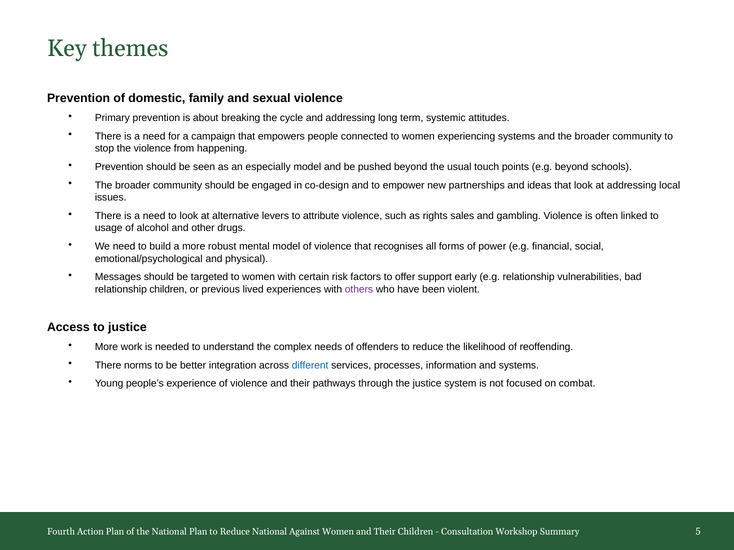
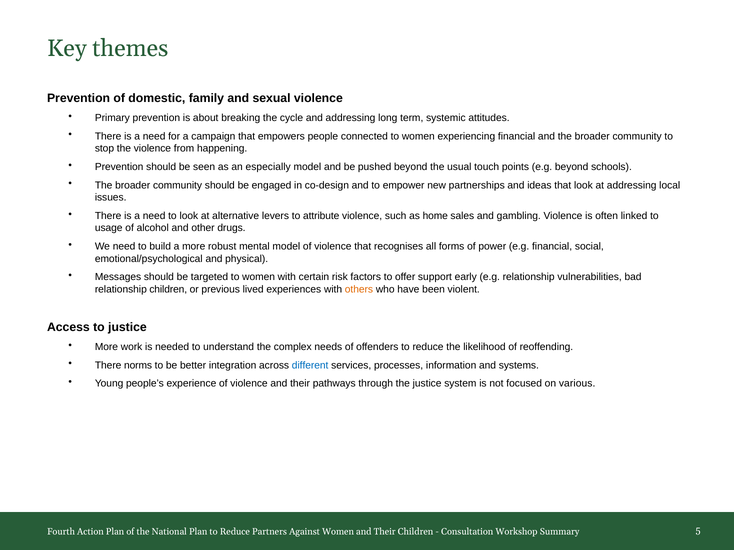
experiencing systems: systems -> financial (517, 136)
rights: rights -> home (435, 216)
others colour: purple -> orange (359, 290)
combat: combat -> various (577, 384)
Reduce National: National -> Partners (270, 532)
